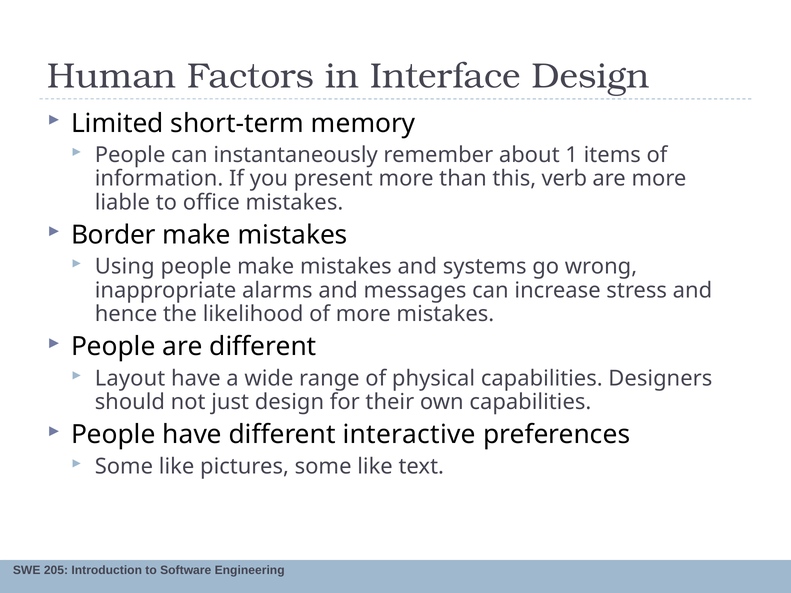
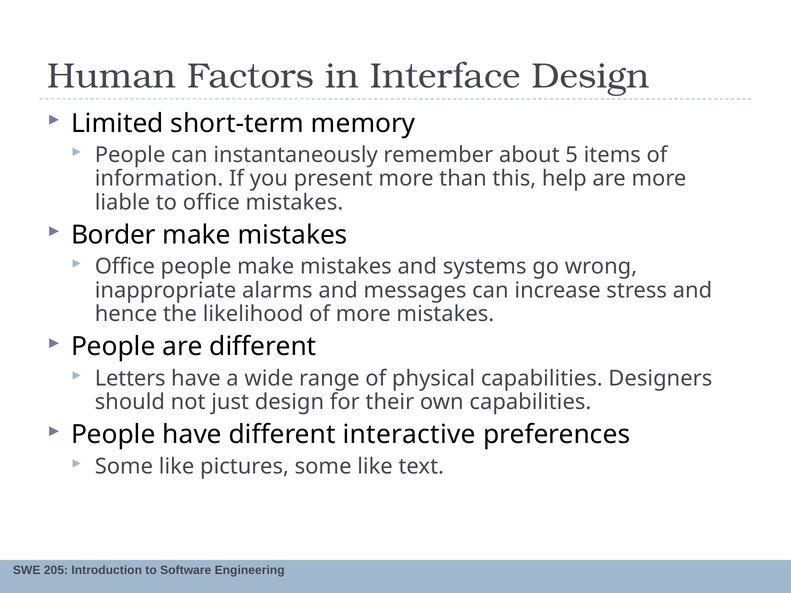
1: 1 -> 5 (572, 155)
verb: verb -> help (564, 179)
Using: Using -> Office (125, 267)
Layout: Layout -> Letters (130, 378)
